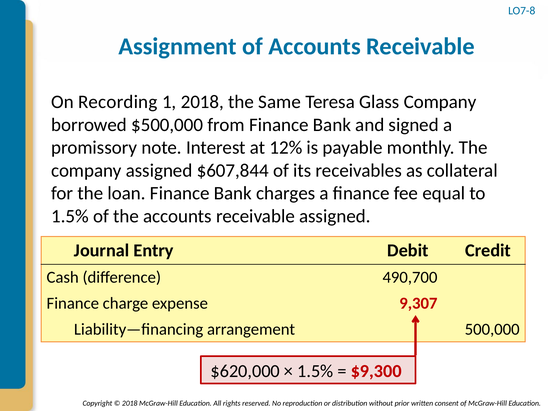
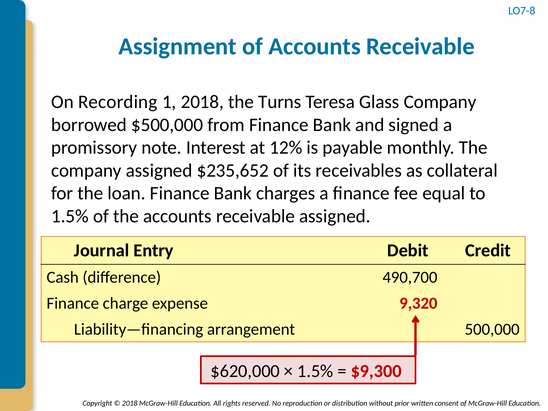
Same: Same -> Turns (280, 102)
$607,844: $607,844 -> $235,652 (233, 170)
9,307: 9,307 -> 9,320 (418, 303)
